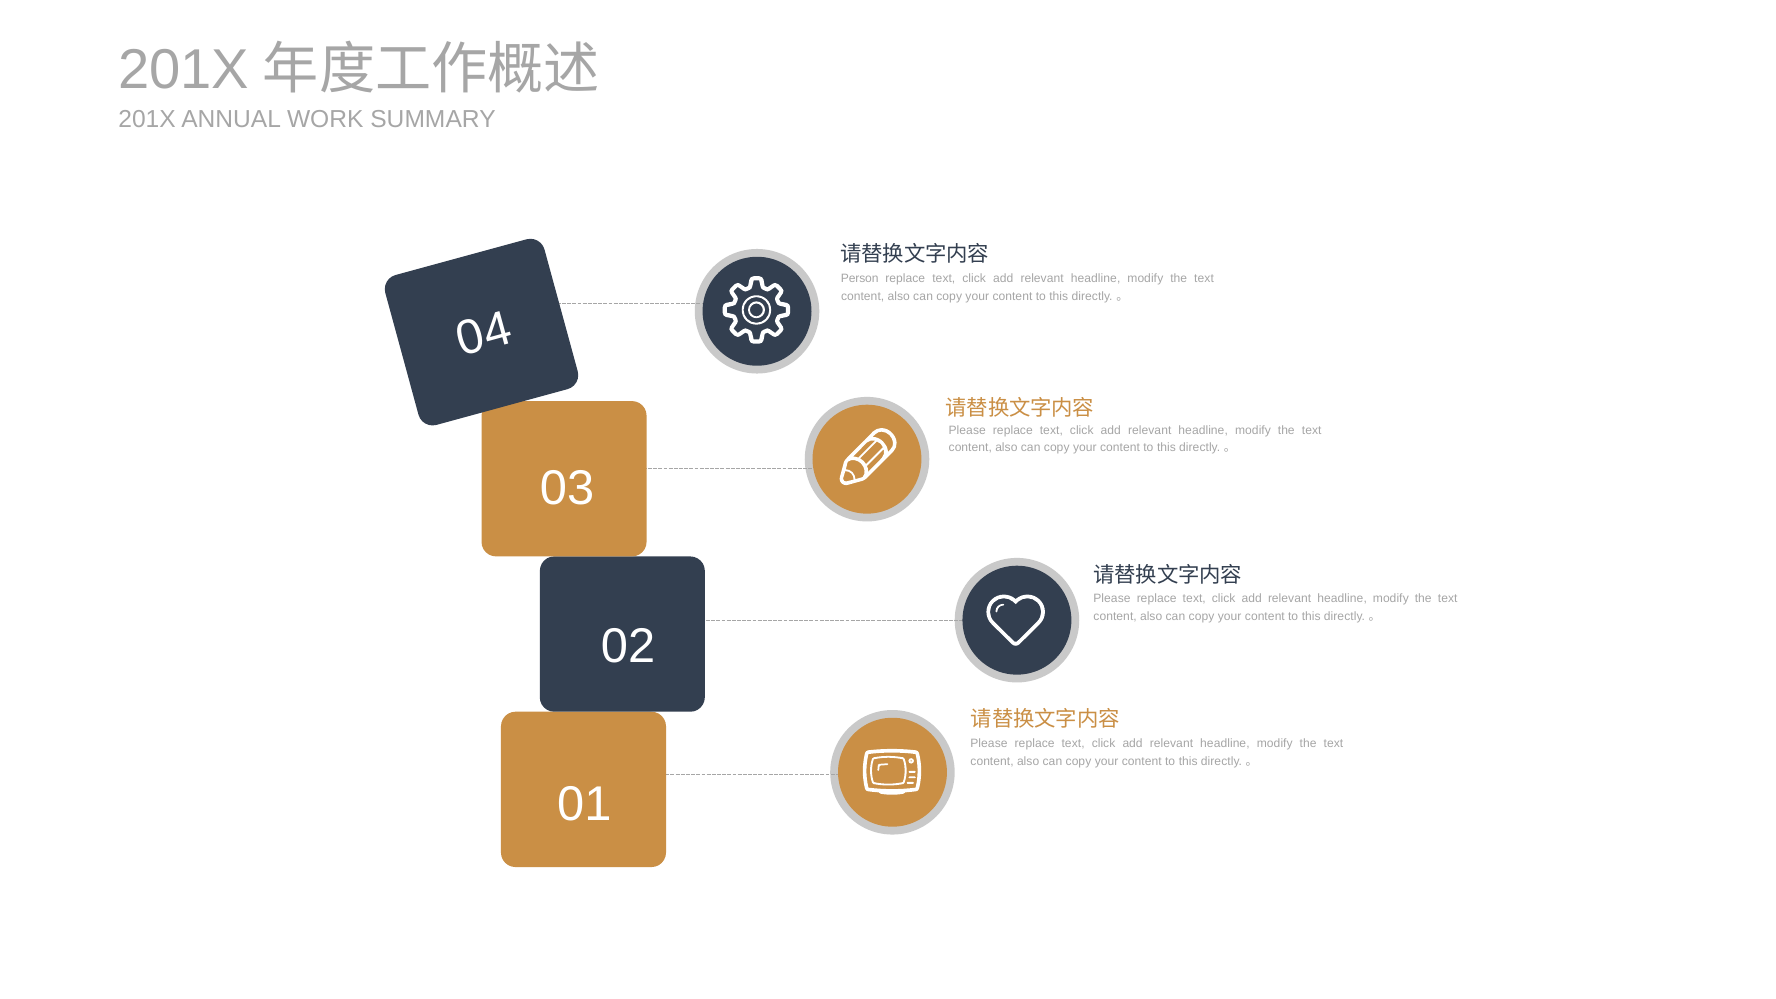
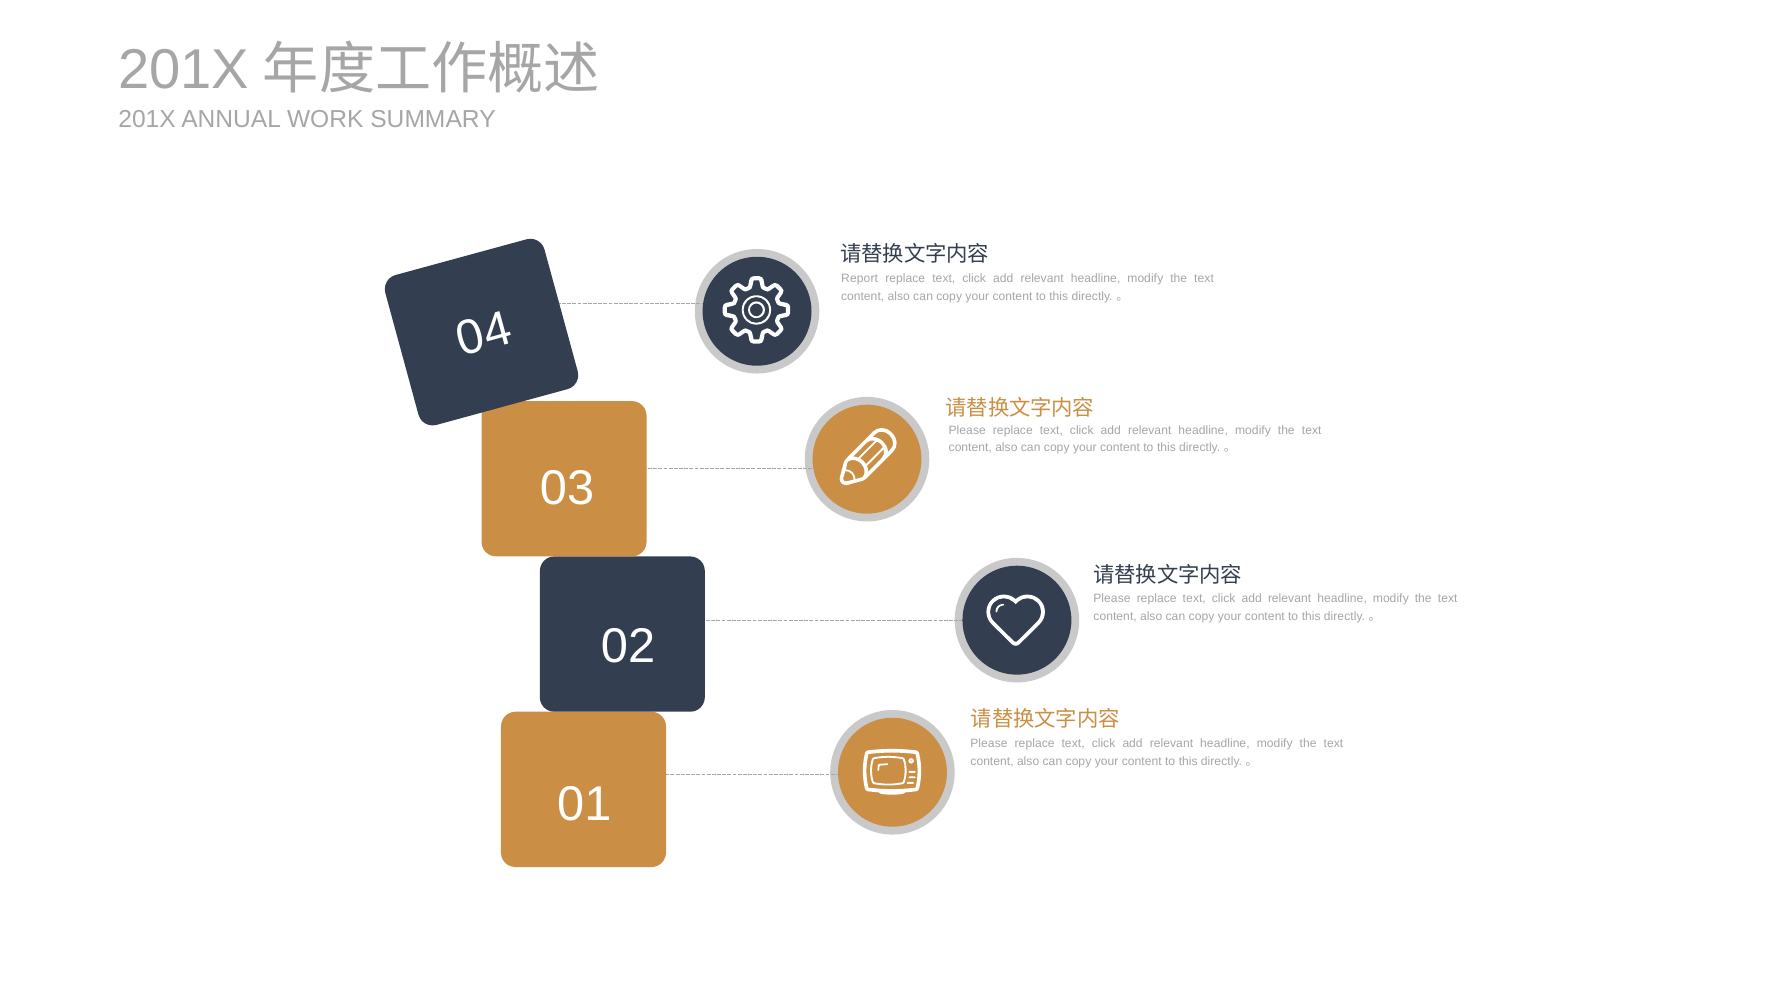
Person: Person -> Report (860, 279)
